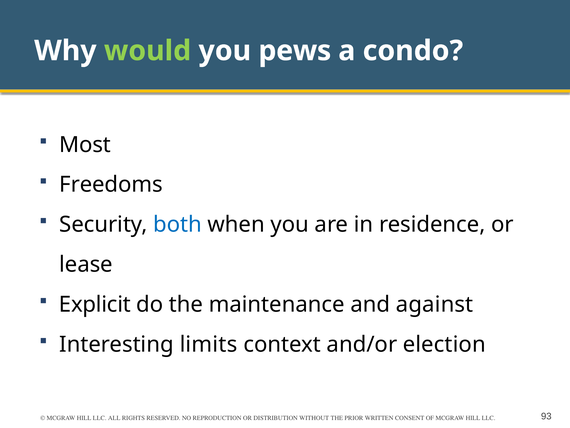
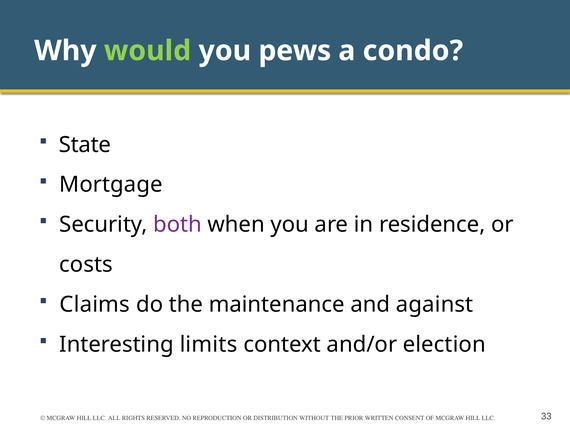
Most: Most -> State (85, 145)
Freedoms: Freedoms -> Mortgage (111, 184)
both colour: blue -> purple (177, 224)
lease: lease -> costs (86, 264)
Explicit: Explicit -> Claims (95, 304)
93: 93 -> 33 (546, 416)
